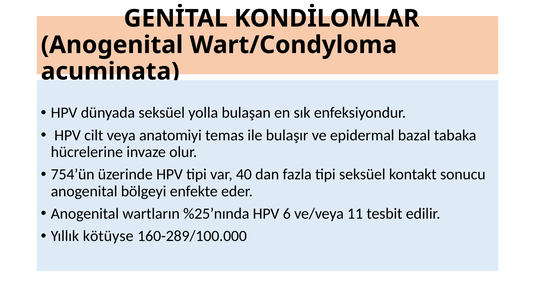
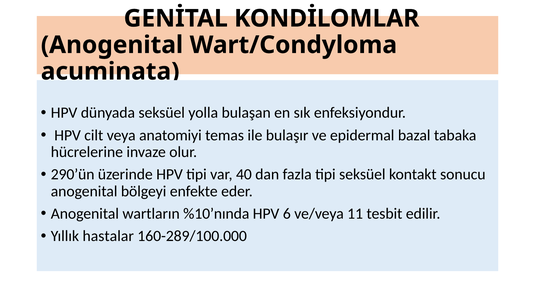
754’ün: 754’ün -> 290’ün (73, 174)
%25’nında: %25’nında -> %10’nında (216, 214)
kötüyse: kötüyse -> hastalar (108, 236)
